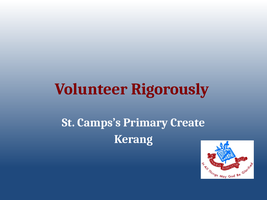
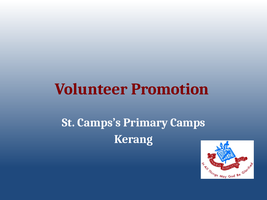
Rigorously: Rigorously -> Promotion (170, 89)
Create: Create -> Camps (188, 123)
